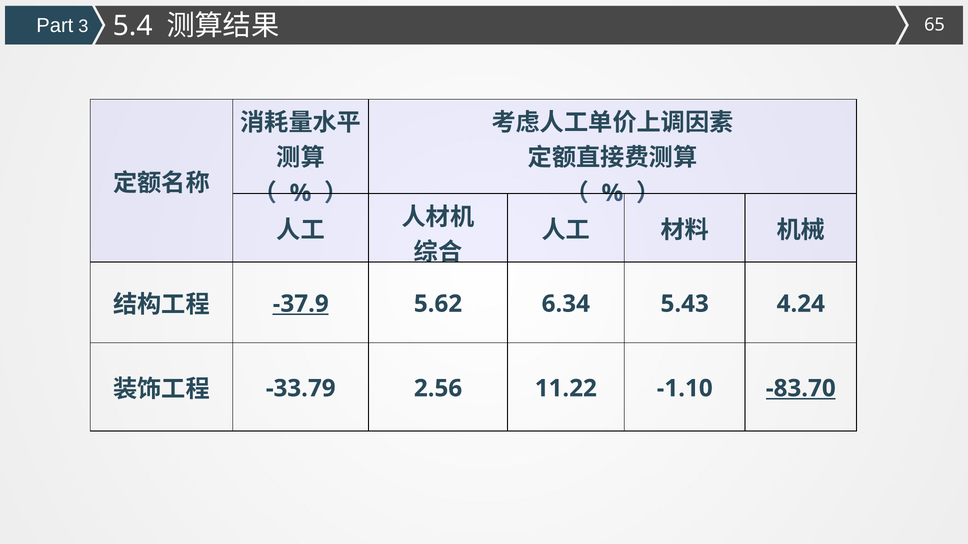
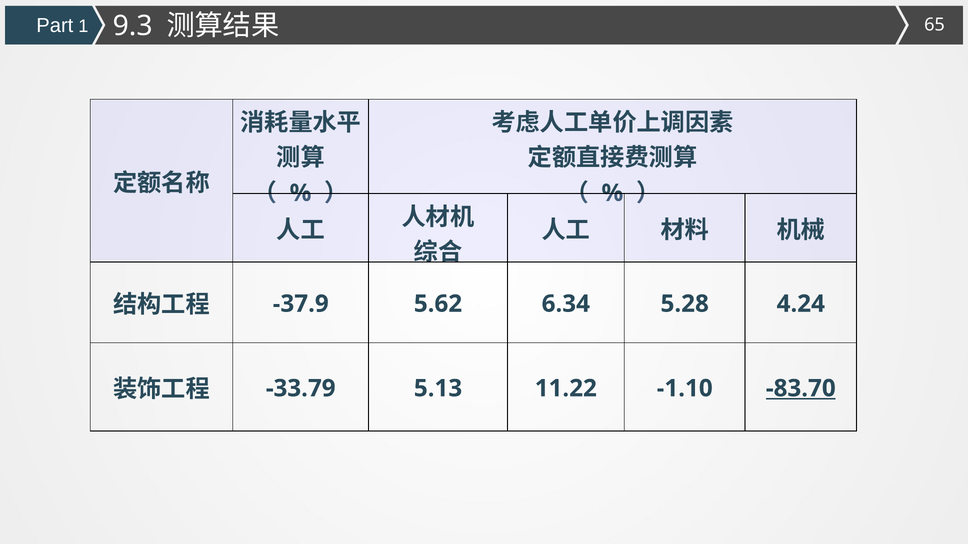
3: 3 -> 1 (83, 26)
5.4: 5.4 -> 9.3 (133, 26)
-37.9 underline: present -> none (301, 304)
5.43: 5.43 -> 5.28 (685, 304)
2.56: 2.56 -> 5.13 (438, 389)
